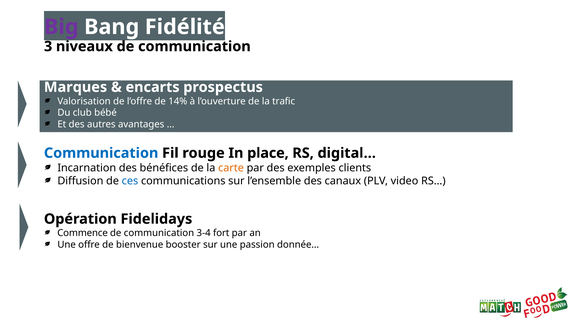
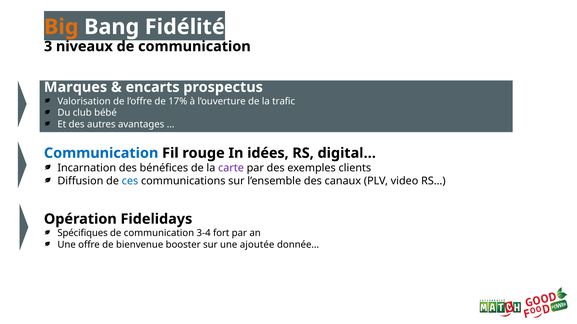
Big colour: purple -> orange (61, 27)
14%: 14% -> 17% (178, 101)
place: place -> idées (268, 153)
carte colour: orange -> purple (231, 168)
Commence: Commence -> Spécifiques (83, 233)
passion: passion -> ajoutée (257, 245)
